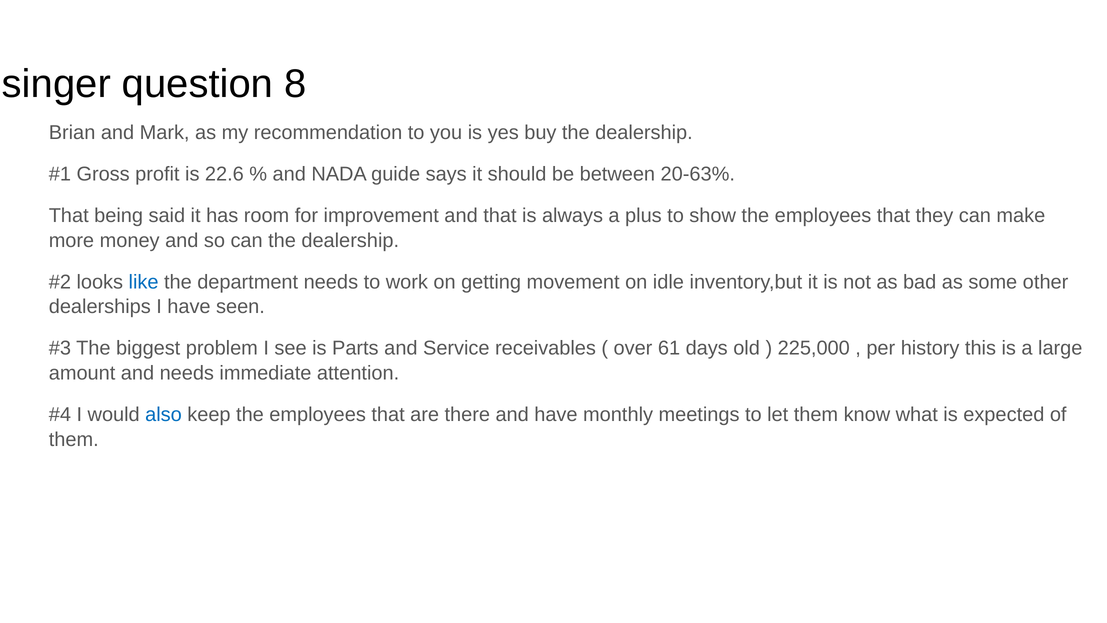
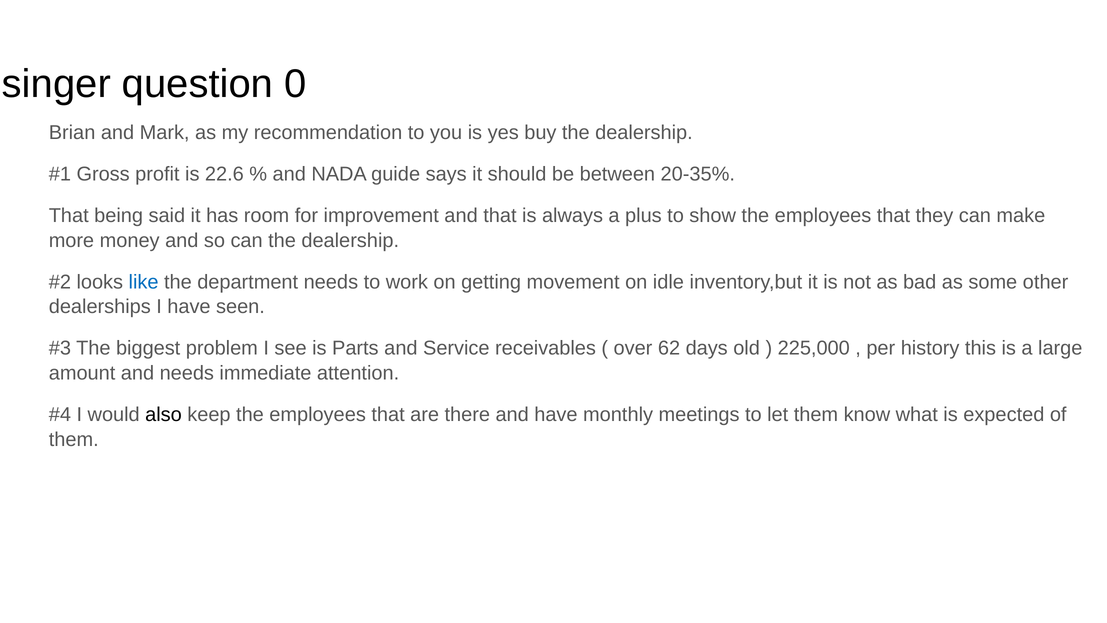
8: 8 -> 0 (295, 84)
20-63%: 20-63% -> 20-35% (698, 174)
61: 61 -> 62 (669, 348)
also colour: blue -> black (164, 414)
